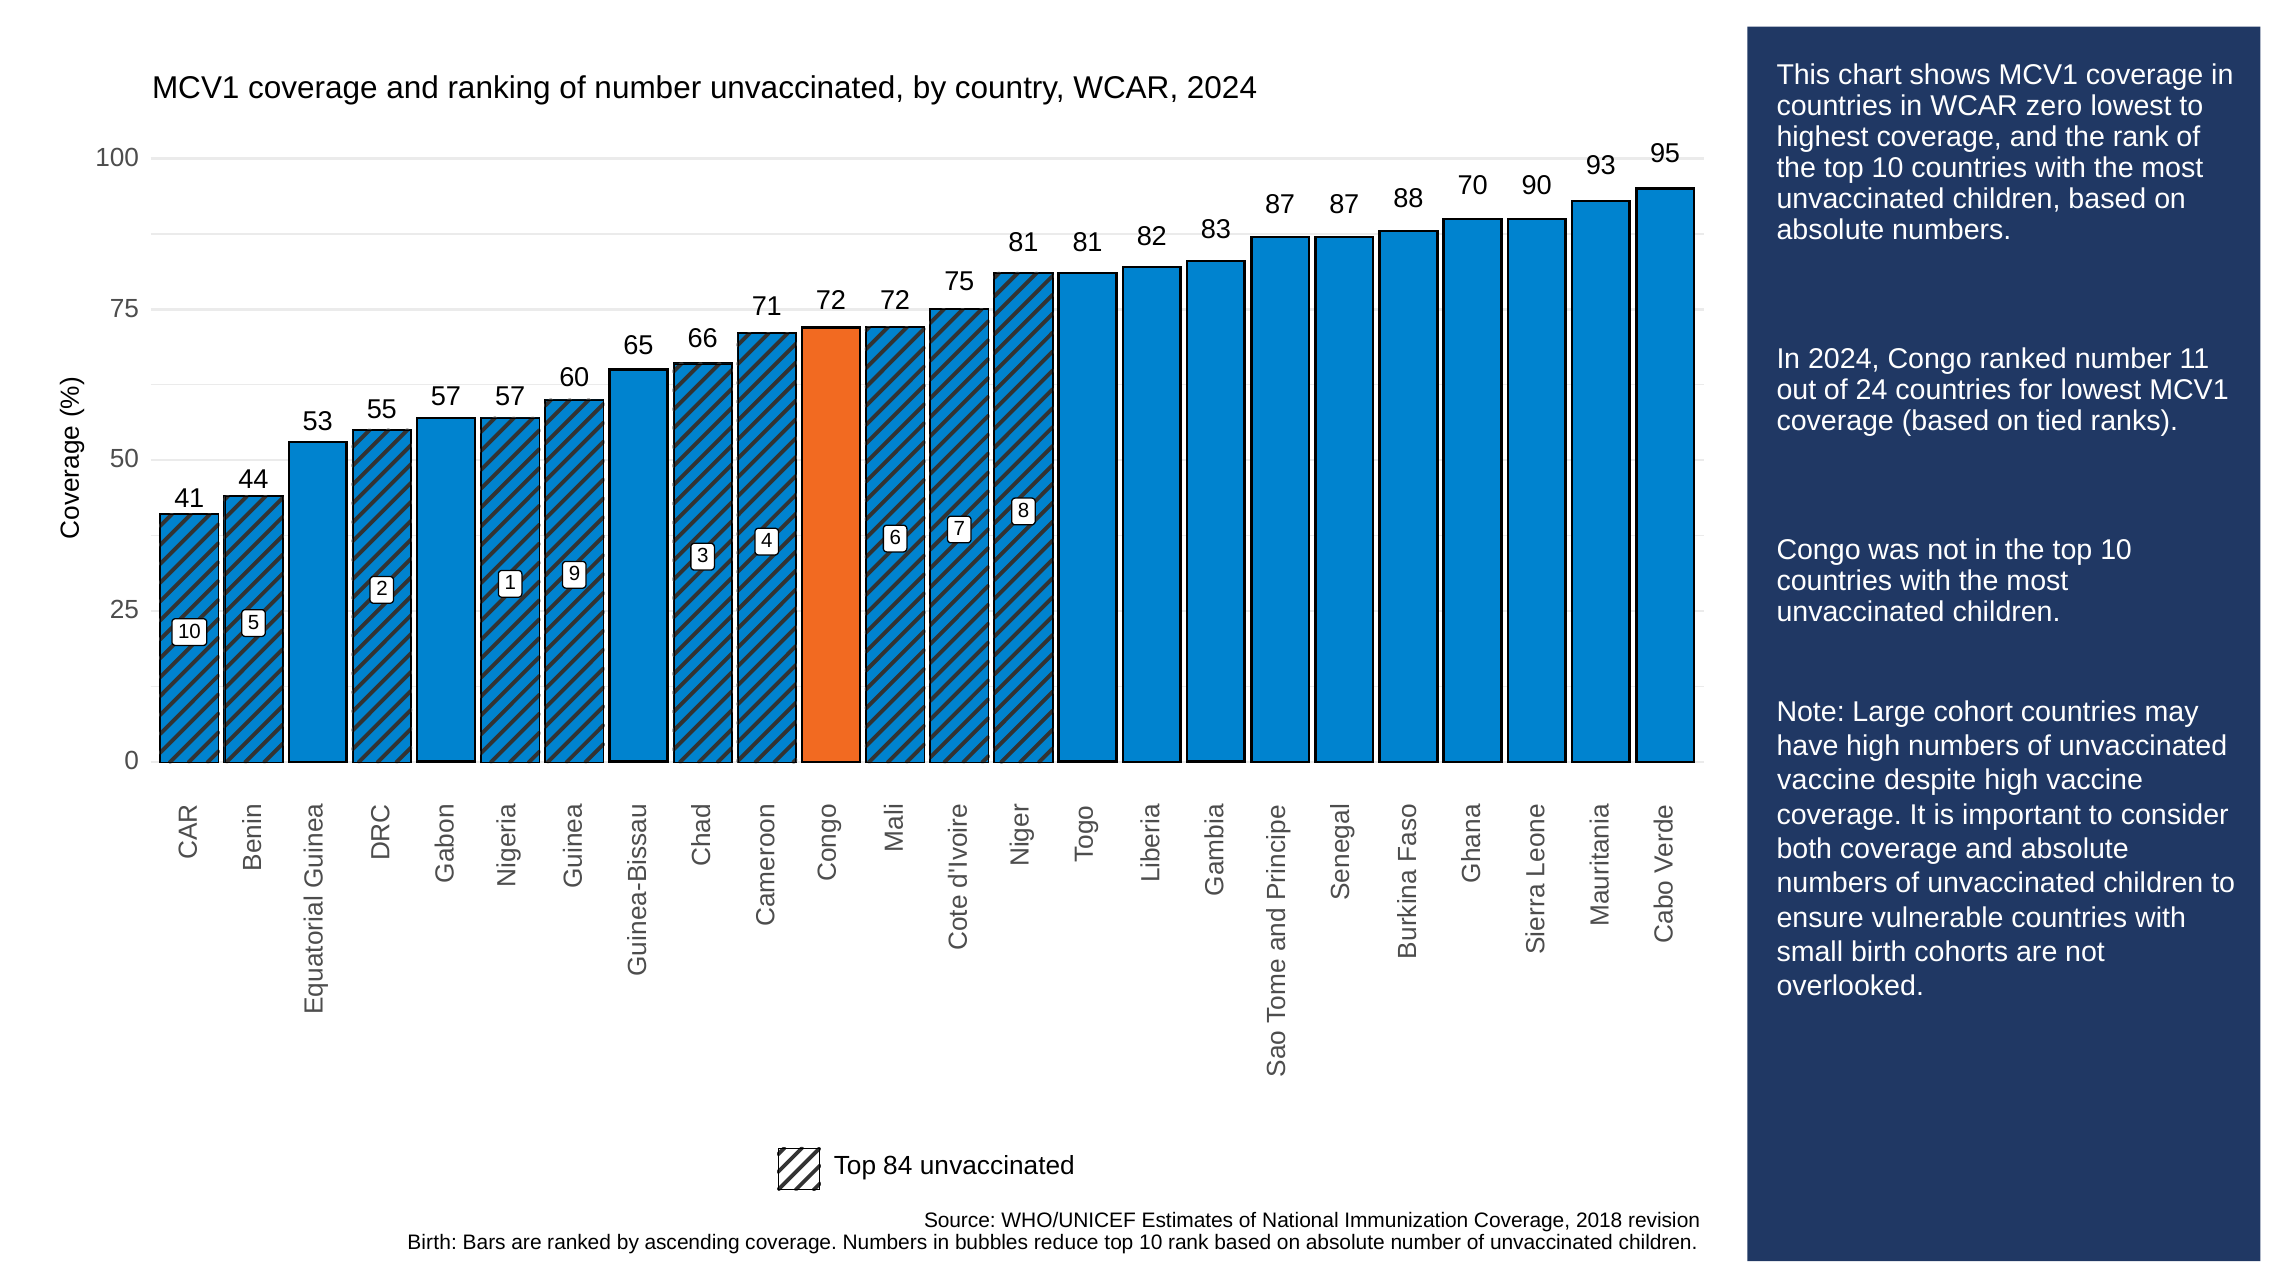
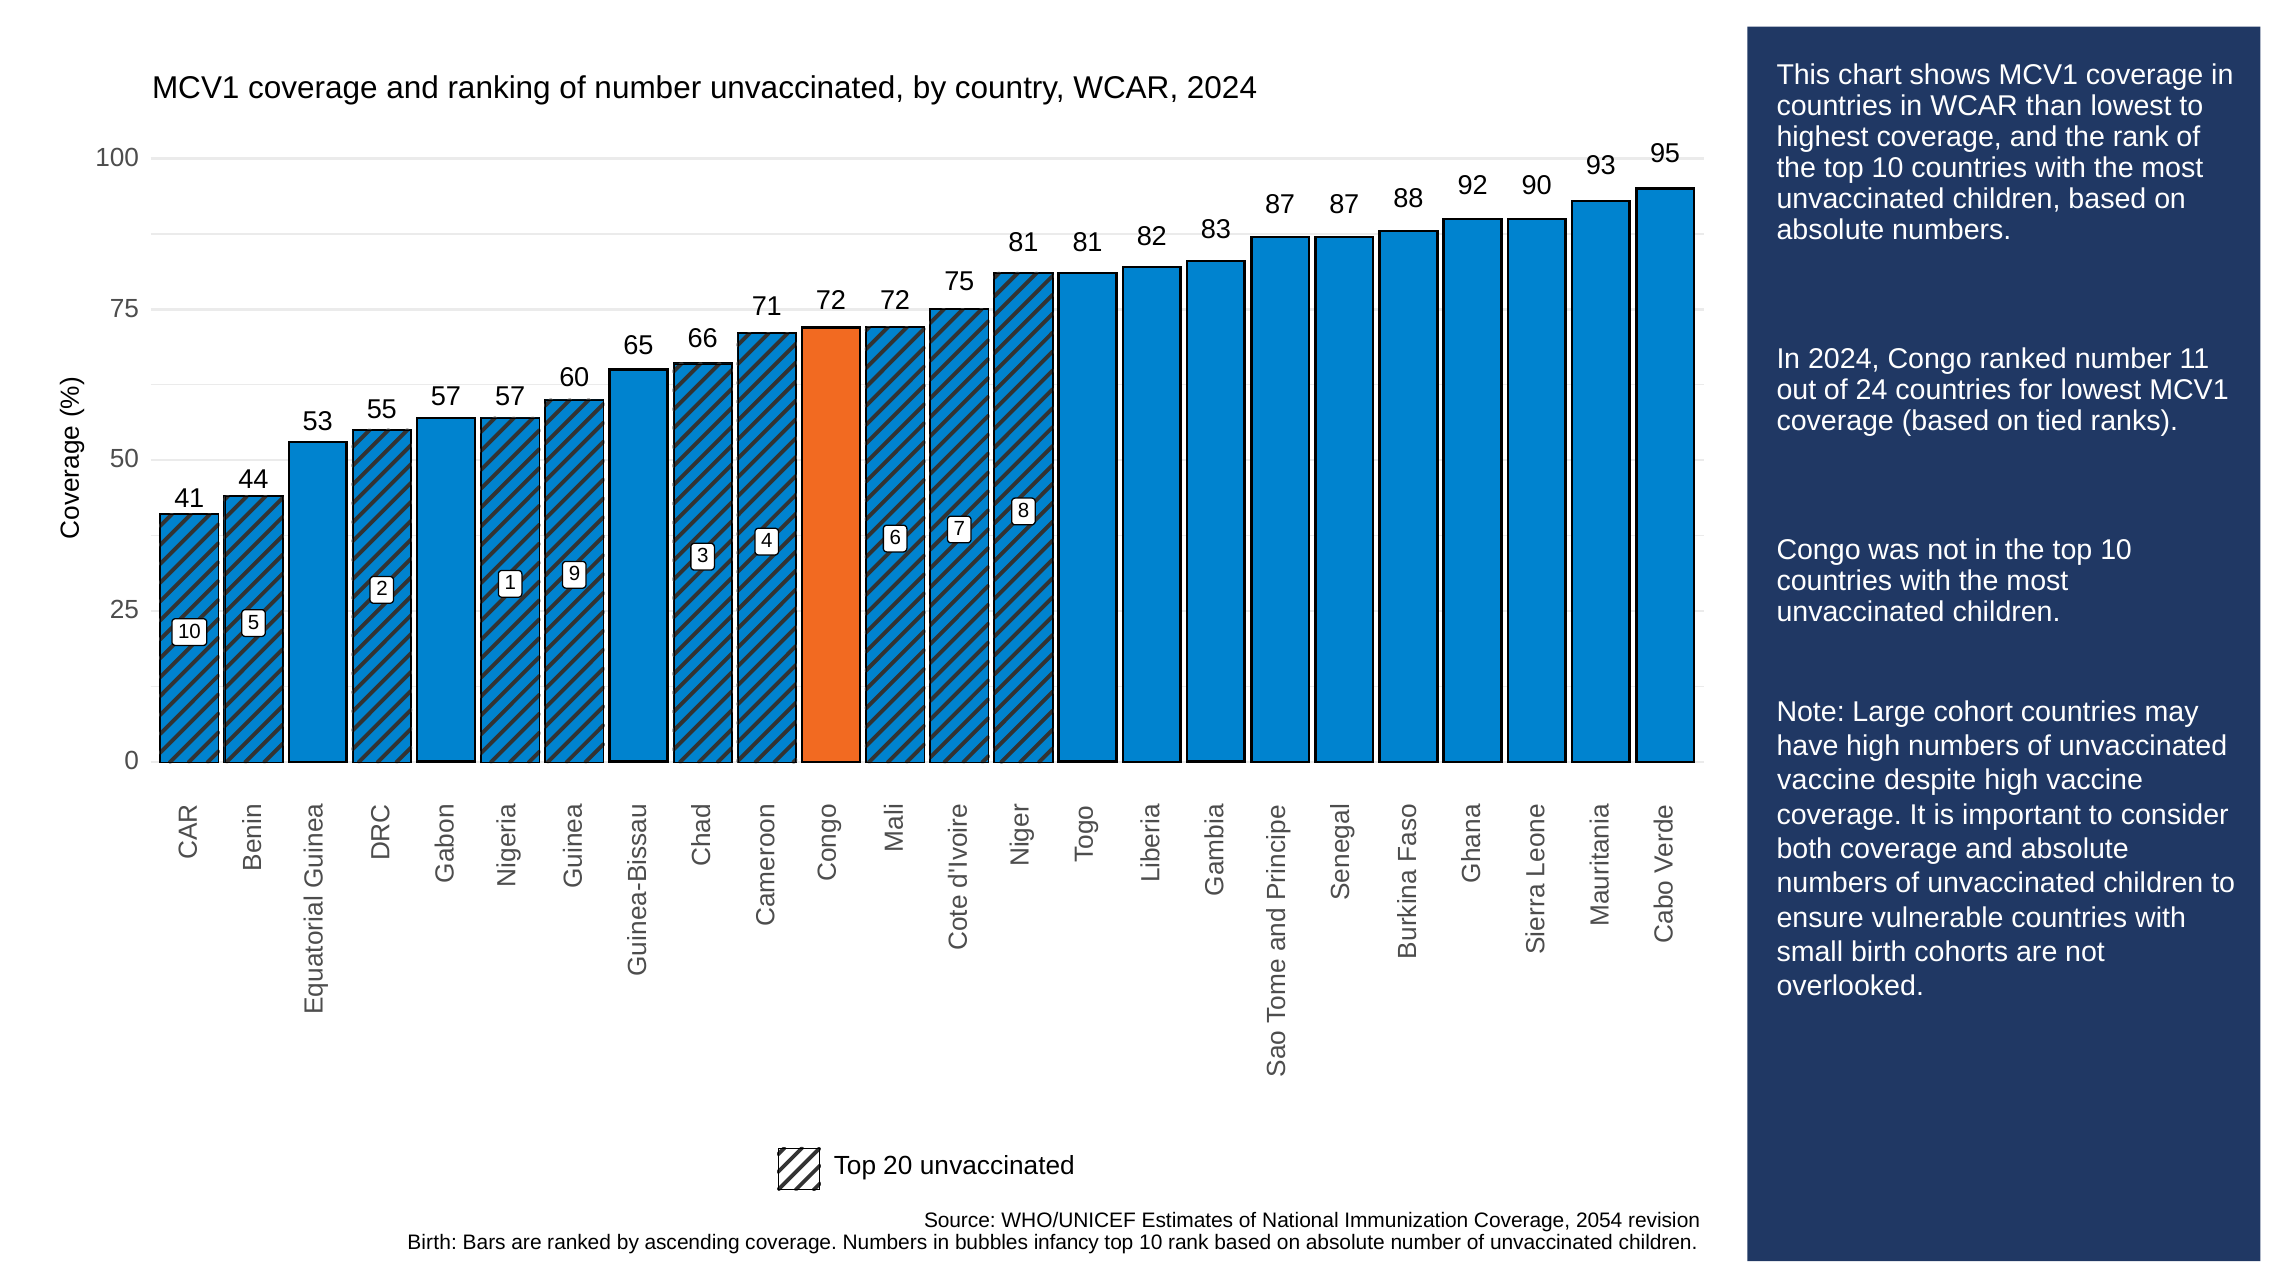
zero: zero -> than (2054, 106)
70: 70 -> 92 (1473, 185)
84: 84 -> 20 (898, 1165)
2018: 2018 -> 2054 (1599, 1220)
reduce: reduce -> infancy (1066, 1242)
